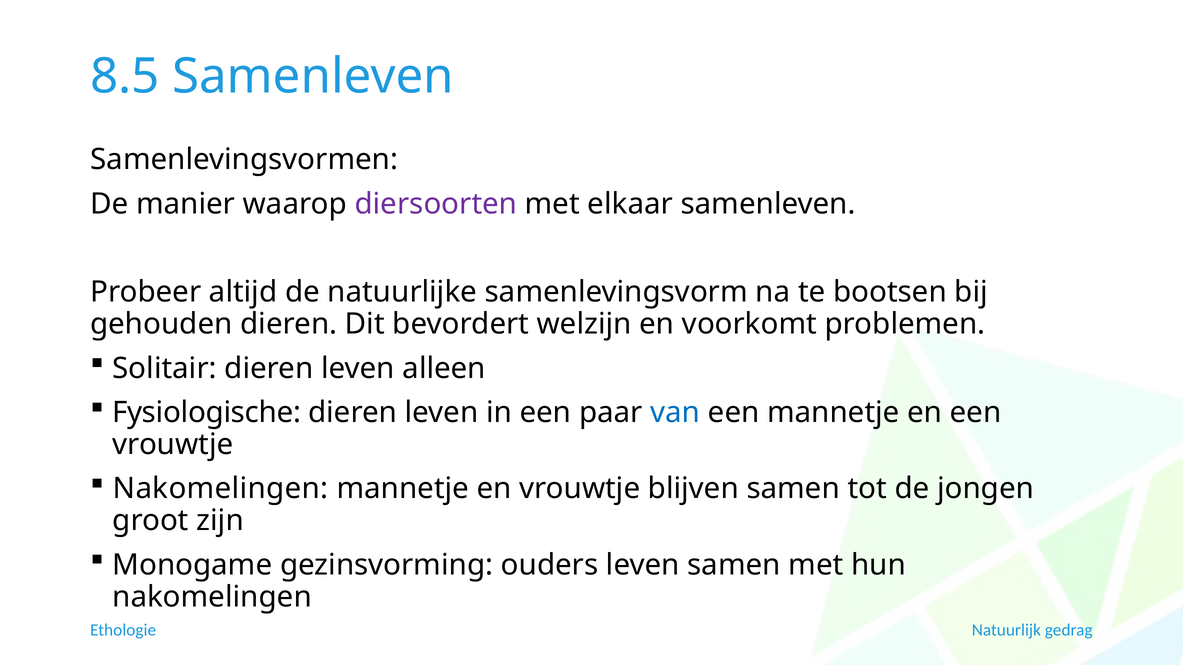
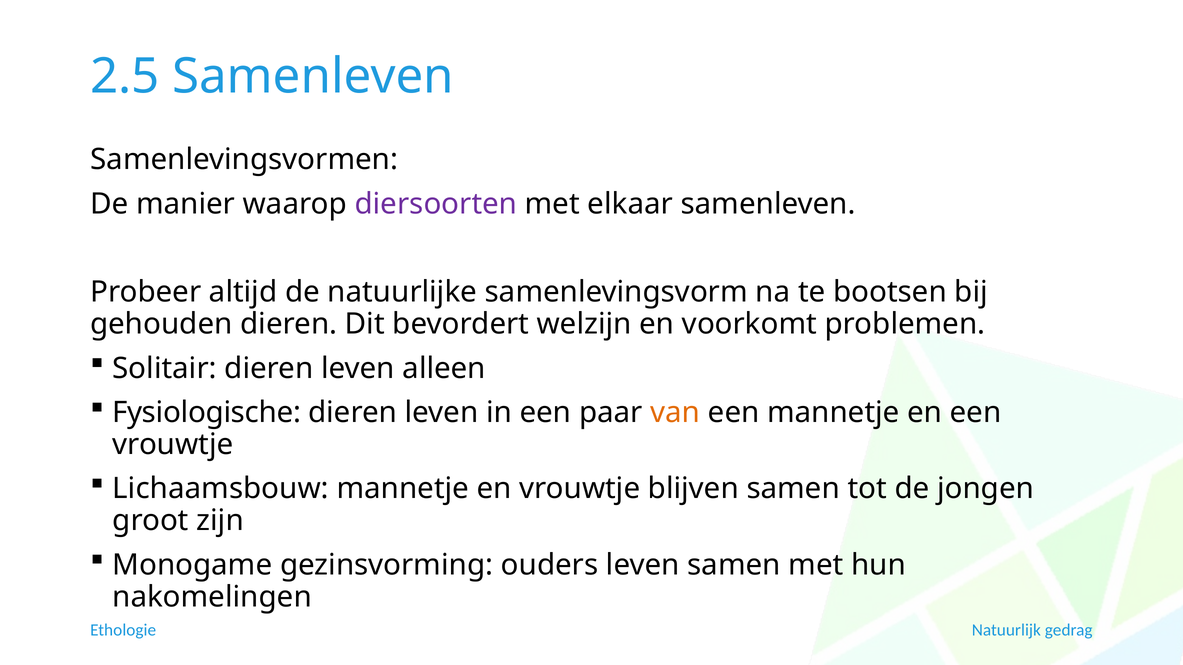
8.5: 8.5 -> 2.5 (125, 77)
van colour: blue -> orange (675, 413)
Nakomelingen: Nakomelingen -> Lichaamsbouw (221, 489)
